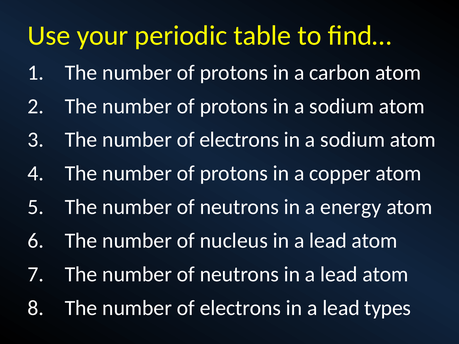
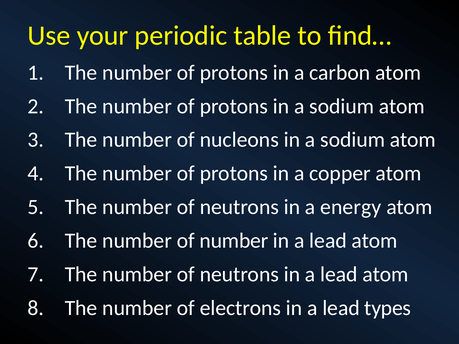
electrons: electrons -> nucleons (239, 140)
of nucleus: nucleus -> number (234, 241)
